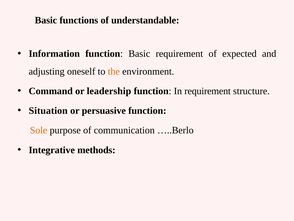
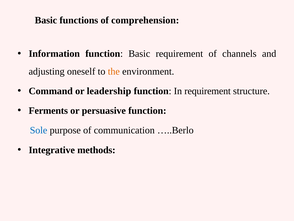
understandable: understandable -> comprehension (145, 20)
expected: expected -> channels (239, 54)
Situation: Situation -> Ferments (48, 110)
Sole colour: orange -> blue (39, 130)
